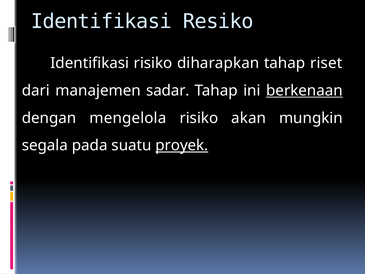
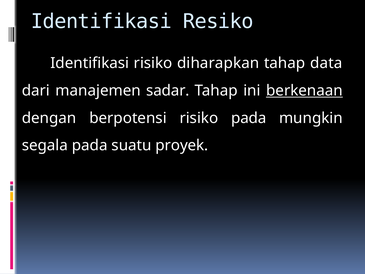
riset: riset -> data (326, 63)
mengelola: mengelola -> berpotensi (128, 118)
risiko akan: akan -> pada (249, 118)
proyek underline: present -> none (182, 145)
